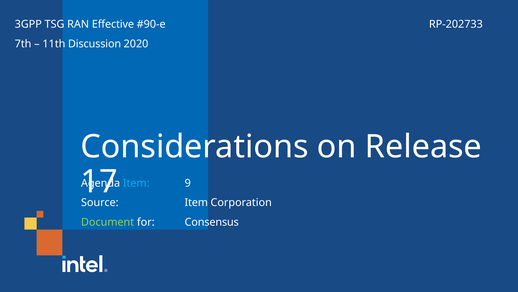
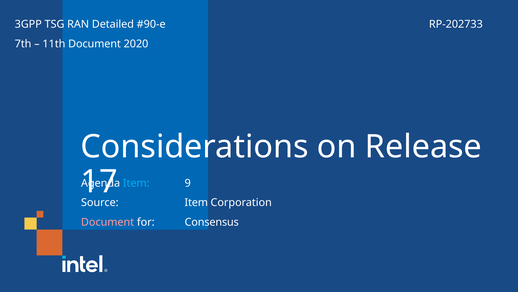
Effective: Effective -> Detailed (113, 24)
11th Discussion: Discussion -> Document (95, 44)
Document colour: light green -> pink (108, 222)
